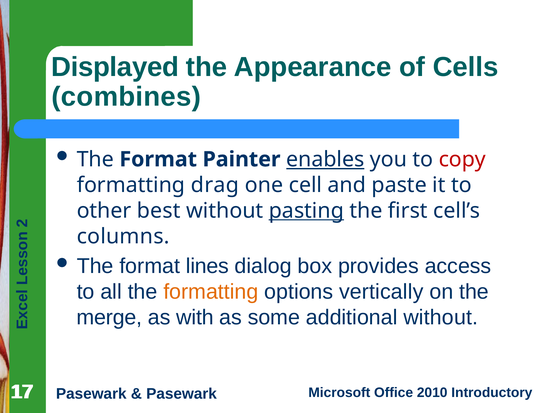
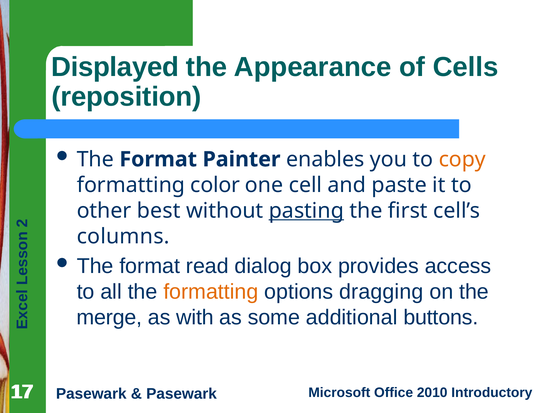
combines: combines -> reposition (126, 97)
enables underline: present -> none (325, 159)
copy colour: red -> orange (462, 159)
drag: drag -> color (215, 185)
lines: lines -> read (207, 266)
vertically: vertically -> dragging (381, 292)
additional without: without -> buttons (441, 318)
